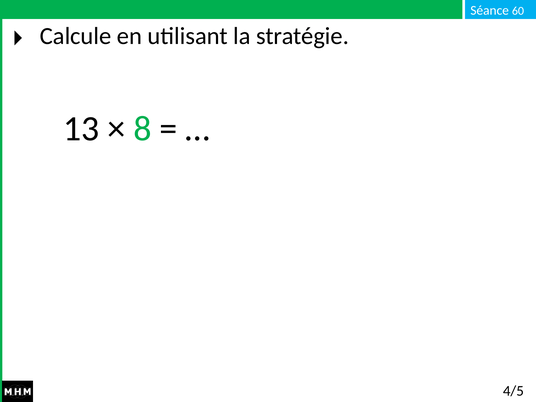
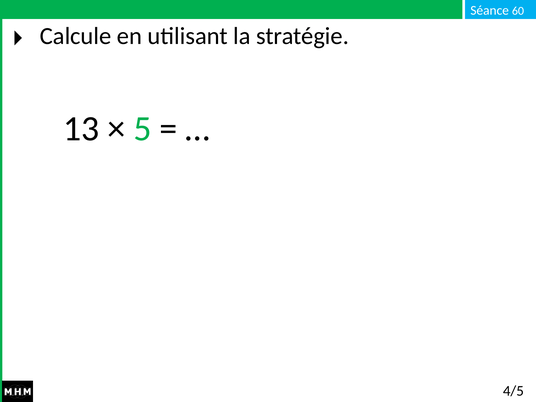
8: 8 -> 5 (142, 129)
